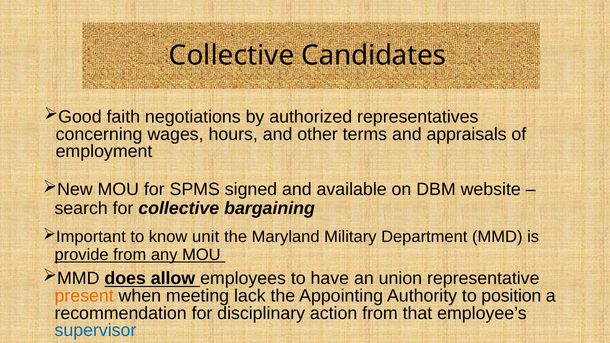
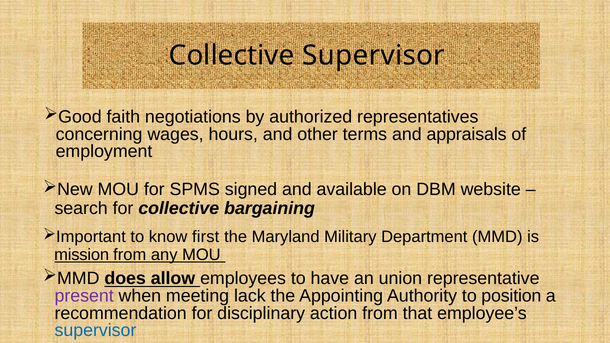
Collective Candidates: Candidates -> Supervisor (373, 55)
unit: unit -> first (206, 237)
provide: provide -> mission (82, 255)
present colour: orange -> purple (84, 296)
